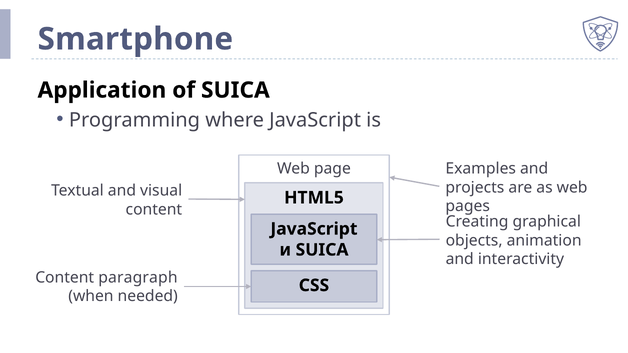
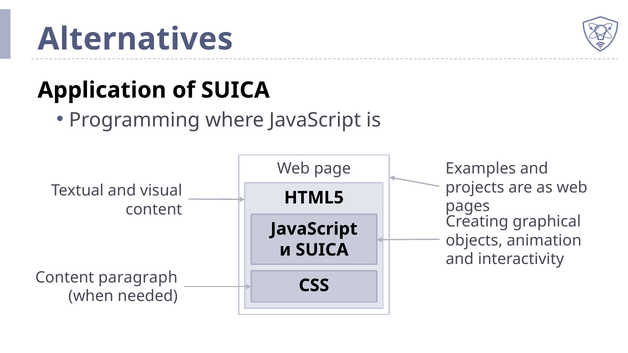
Smartphone: Smartphone -> Alternatives (135, 39)
